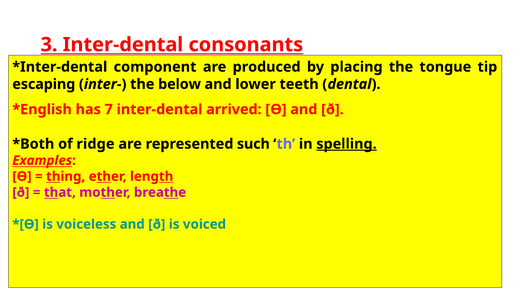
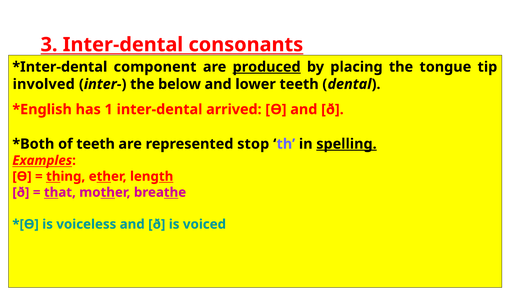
produced underline: none -> present (267, 67)
escaping: escaping -> involved (44, 84)
7: 7 -> 1 (109, 110)
of ridge: ridge -> teeth (96, 144)
such: such -> stop (253, 144)
